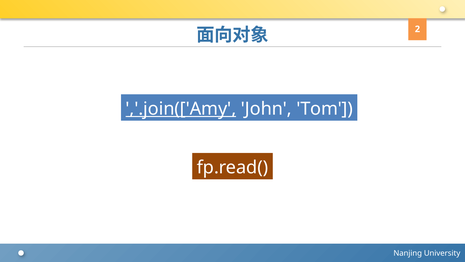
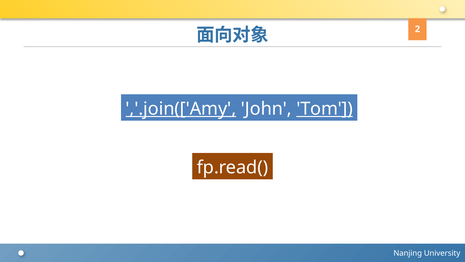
Tom underline: none -> present (325, 109)
